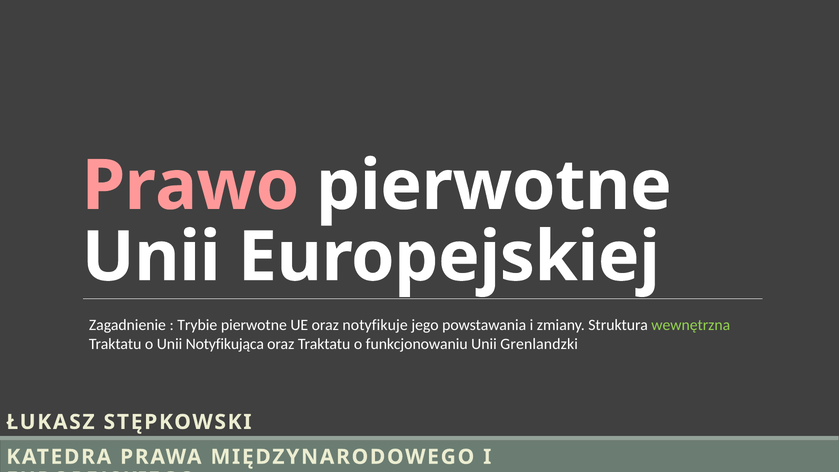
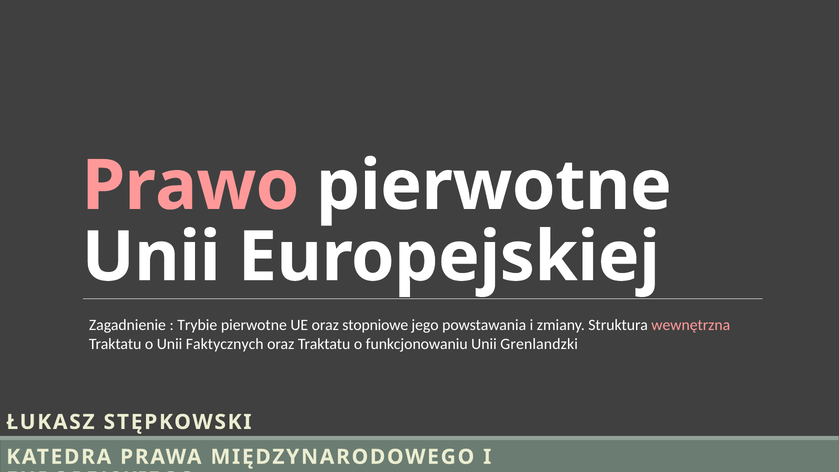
notyfikuje: notyfikuje -> stopniowe (375, 325)
wewnętrzna colour: light green -> pink (691, 325)
Notyfikująca: Notyfikująca -> Faktycznych (225, 344)
